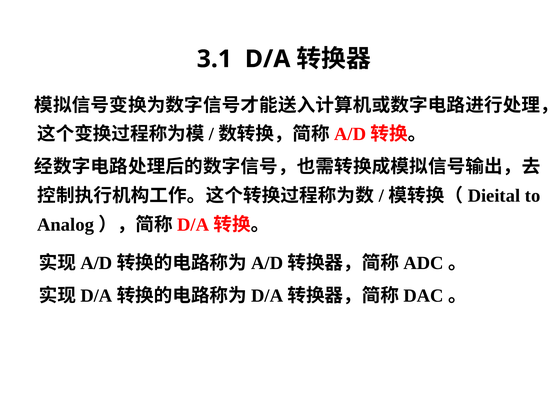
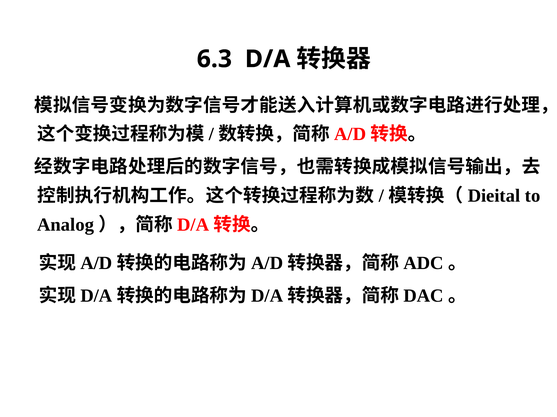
3.1: 3.1 -> 6.3 (214, 59)
